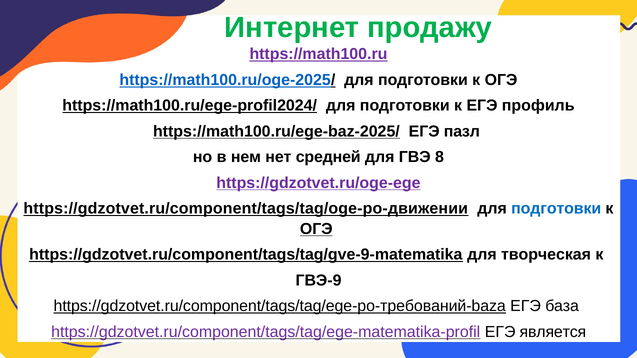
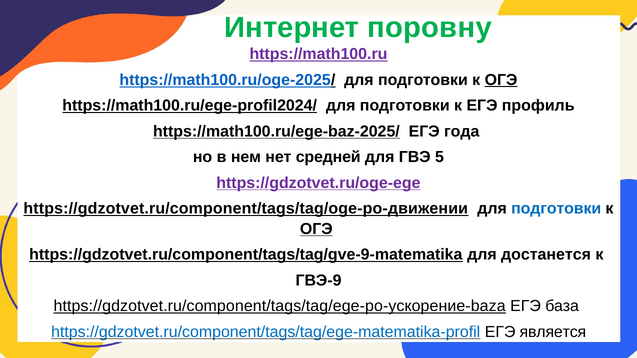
продажу: продажу -> поровну (430, 27)
ОГЭ underline: none -> present (501, 80)
пазл: пазл -> года (462, 131)
8: 8 -> 5 (440, 157)
творческая: творческая -> достанется (546, 255)
https://gdzotvet.ru/component/tags/tag/ege-po-требований-baza: https://gdzotvet.ru/component/tags/tag/ege-po-требований-baza -> https://gdzotvet.ru/component/tags/tag/ege-po-ускорение-baza (280, 306)
https://gdzotvet.ru/component/tags/tag/ege-matematika-profil colour: purple -> blue (266, 332)
